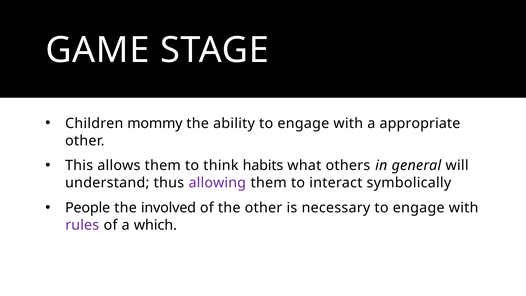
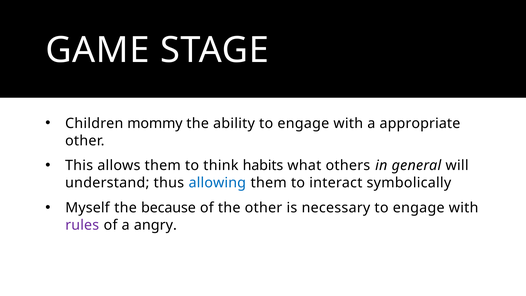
allowing colour: purple -> blue (217, 183)
People: People -> Myself (87, 208)
involved: involved -> because (168, 208)
which: which -> angry (155, 225)
